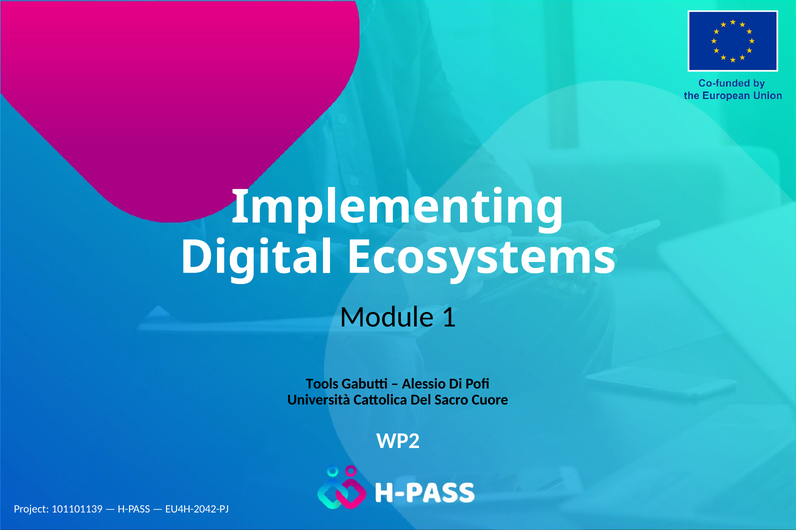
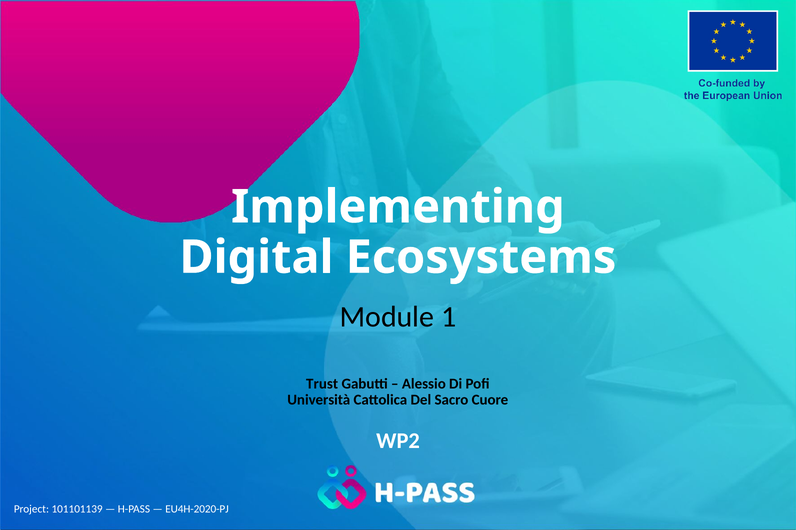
Tools: Tools -> Trust (322, 384)
EU4H-2042-PJ: EU4H-2042-PJ -> EU4H-2020-PJ (197, 510)
